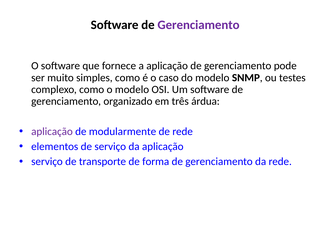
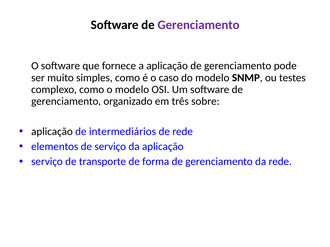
árdua: árdua -> sobre (205, 102)
aplicação colour: purple -> black (52, 132)
modularmente: modularmente -> intermediários (123, 132)
